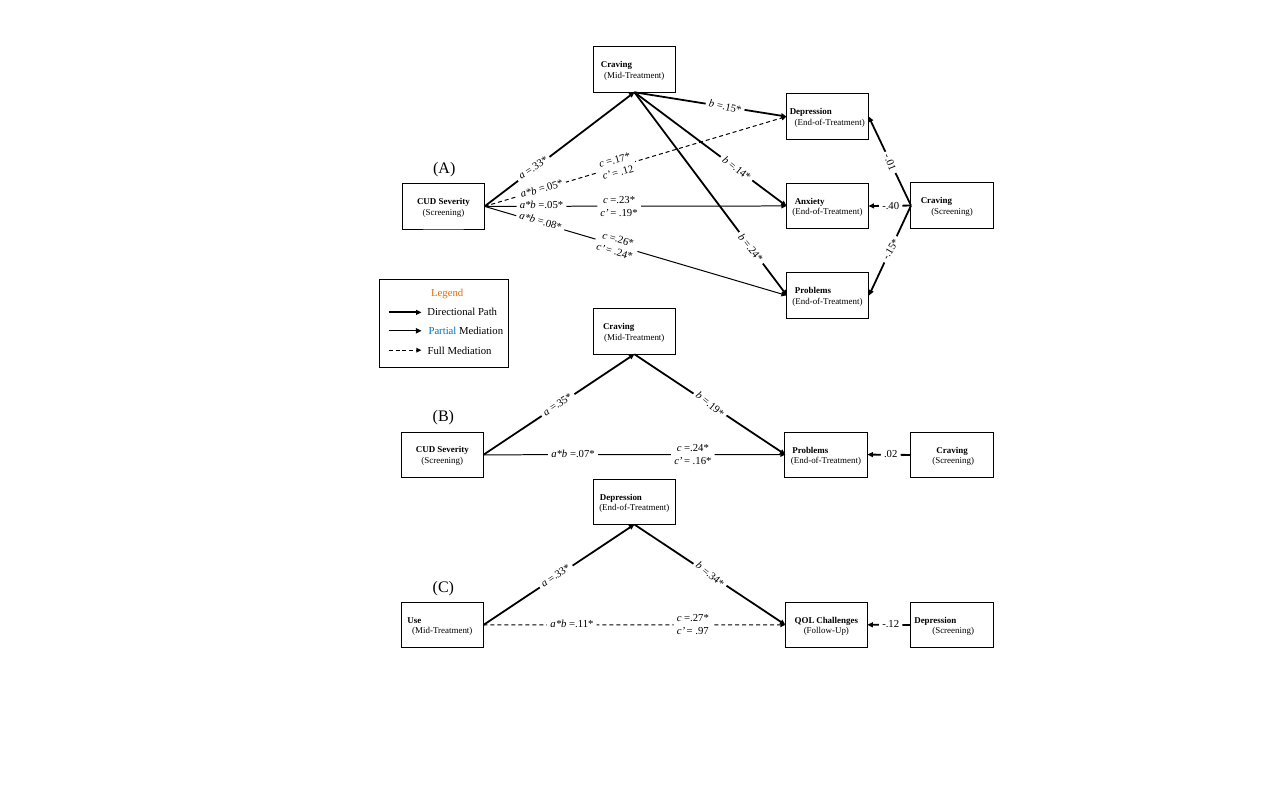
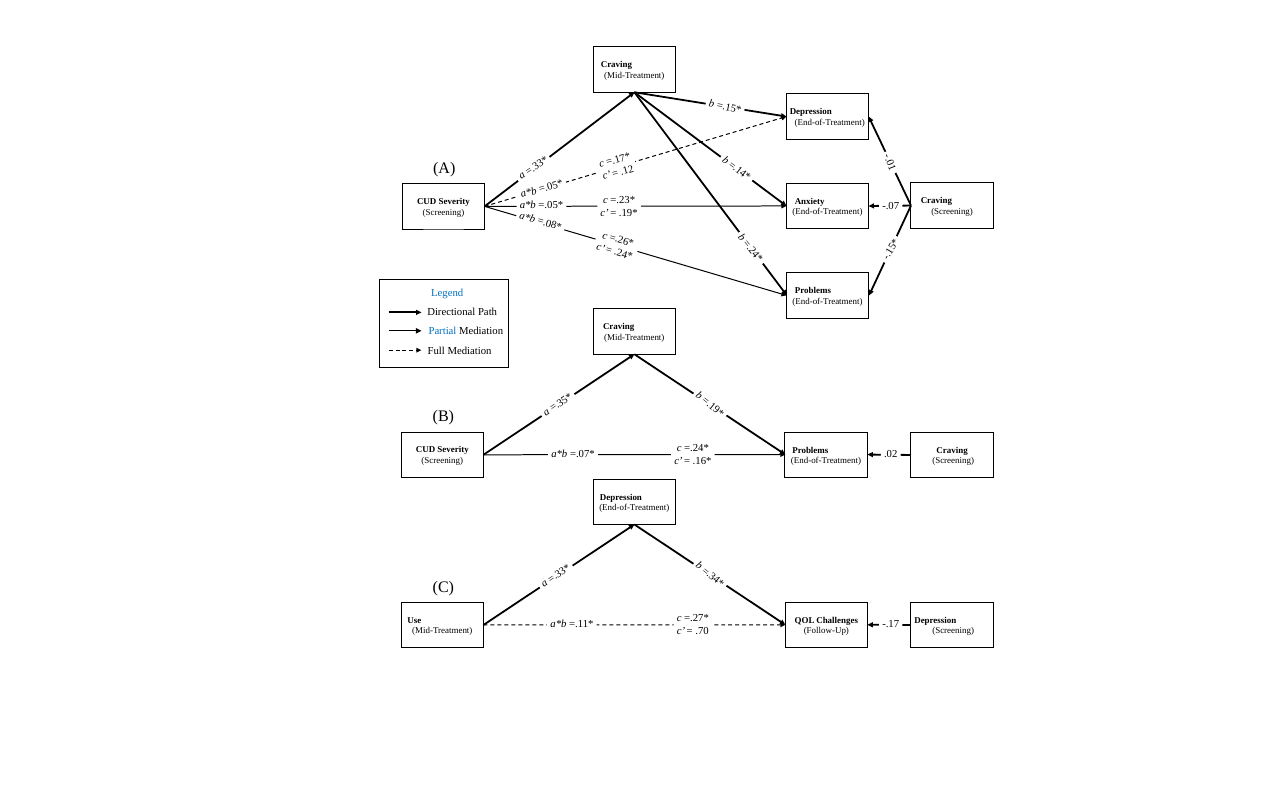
-.40: -.40 -> -.07 (891, 206)
Legend colour: orange -> blue (447, 293)
-.12: -.12 -> -.17 (891, 625)
.97: .97 -> .70 (702, 631)
